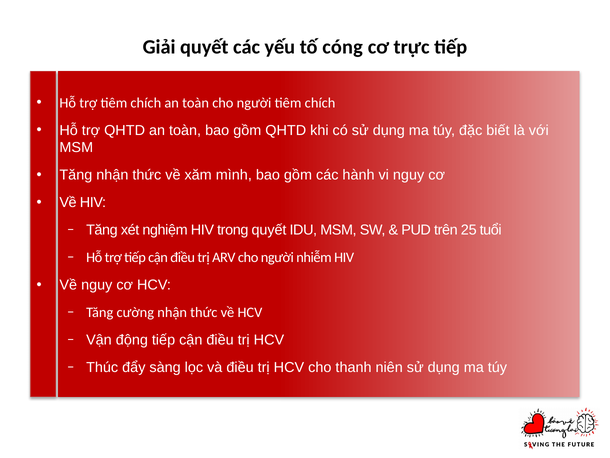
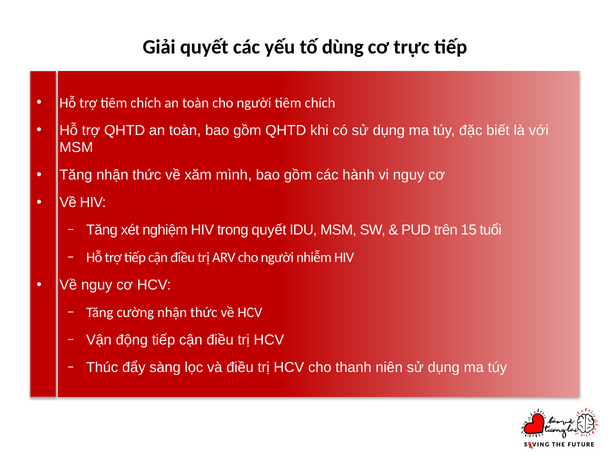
cóng: cóng -> dùng (343, 47)
25: 25 -> 15 (469, 230)
